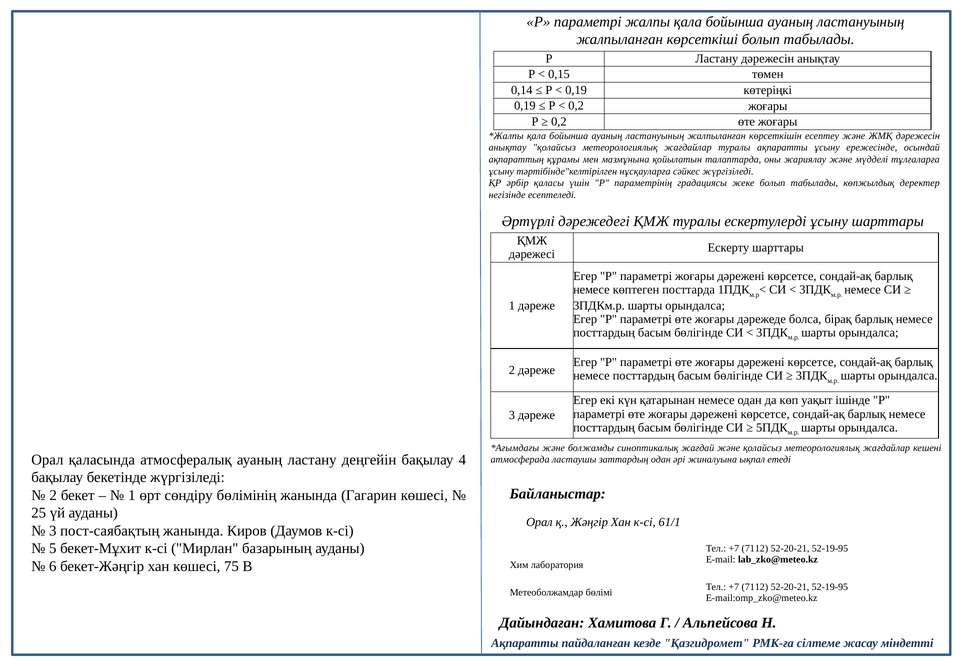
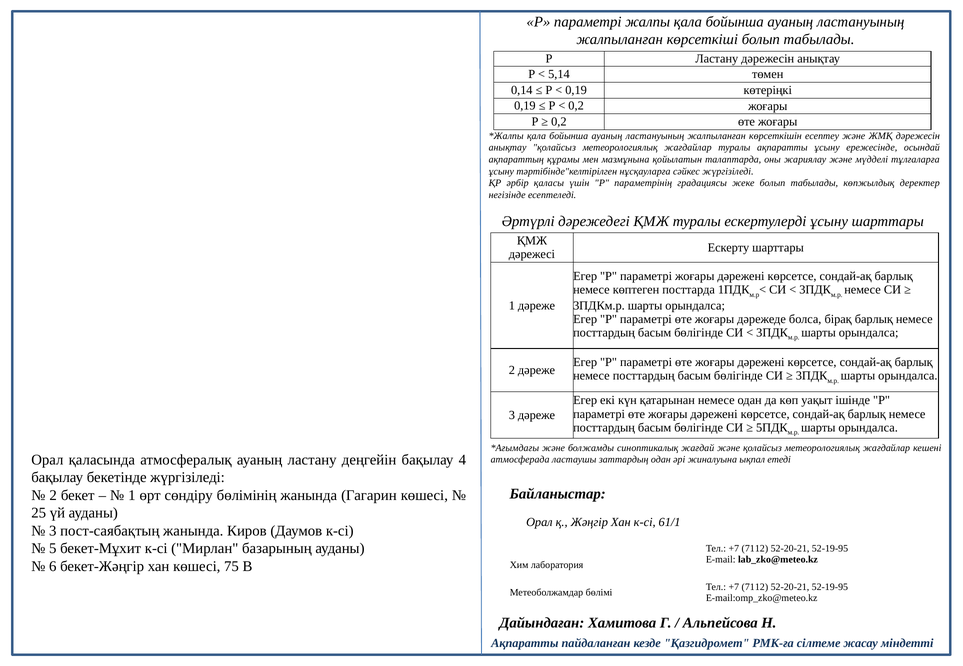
0,15: 0,15 -> 5,14 (559, 74)
